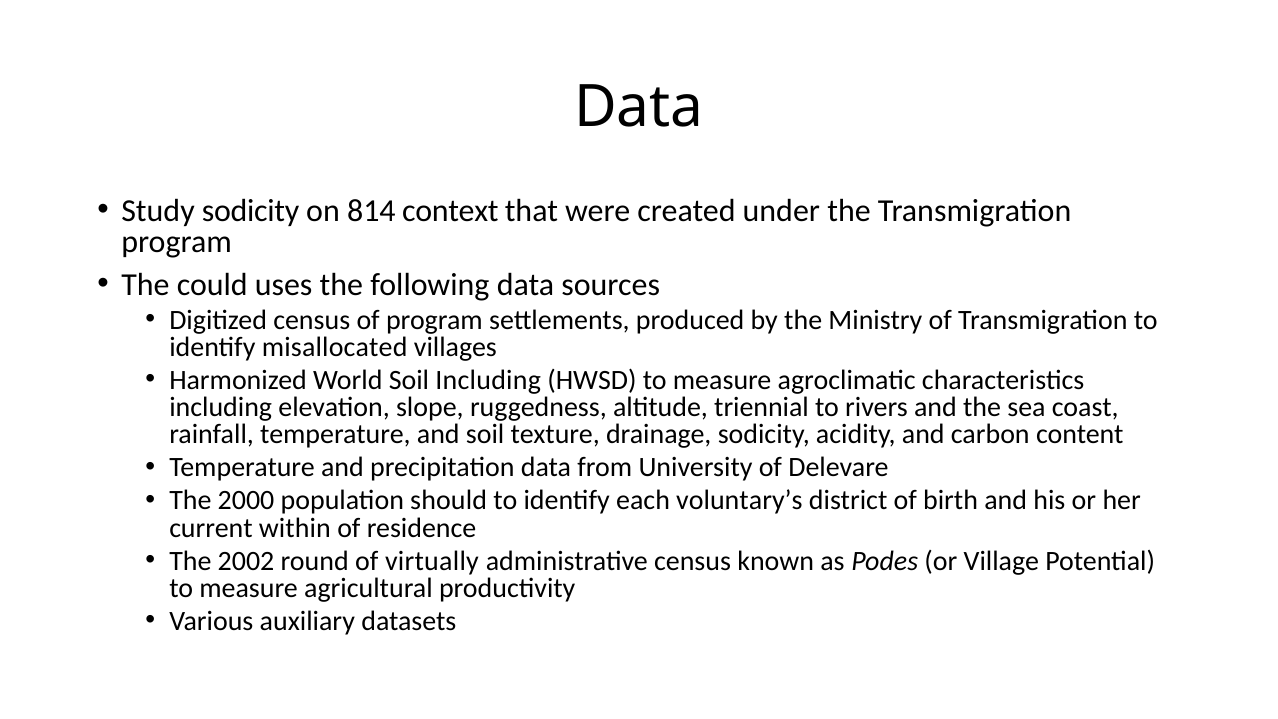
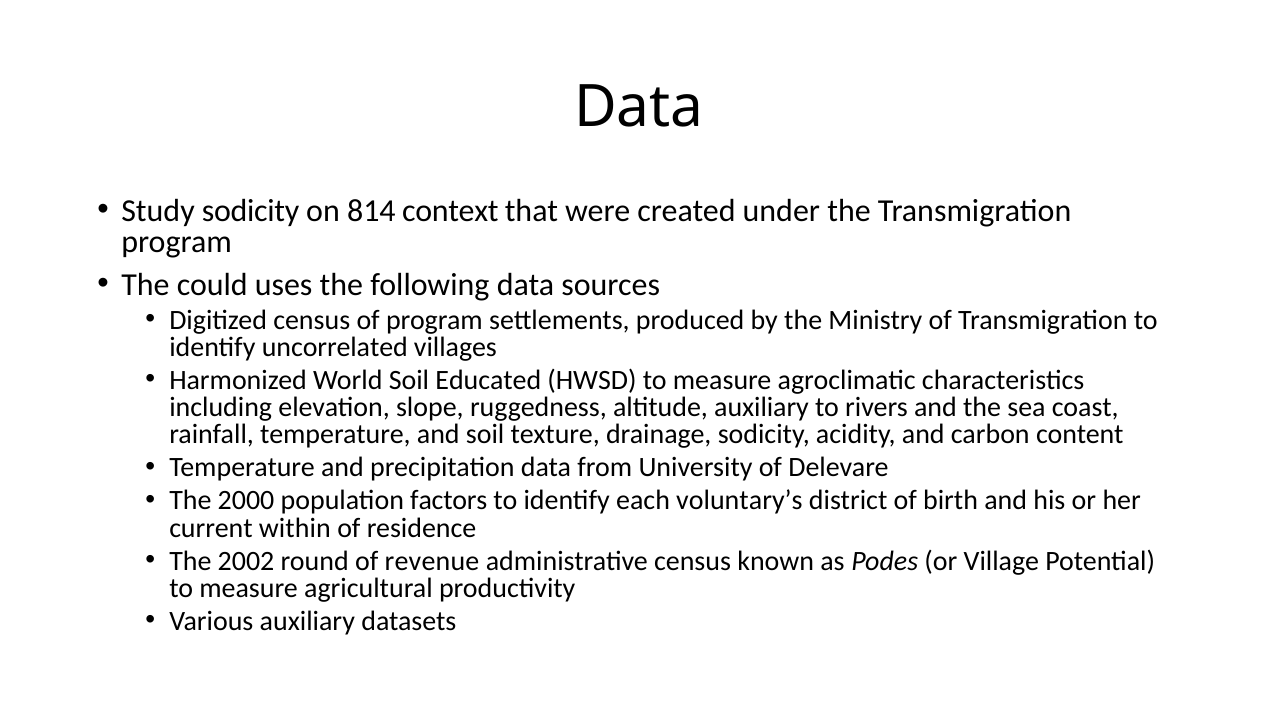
misallocated: misallocated -> uncorrelated (335, 347)
Soil Including: Including -> Educated (488, 380)
altitude triennial: triennial -> auxiliary (762, 407)
should: should -> factors (449, 501)
virtually: virtually -> revenue (432, 561)
